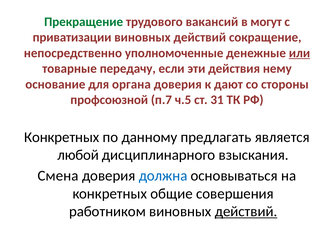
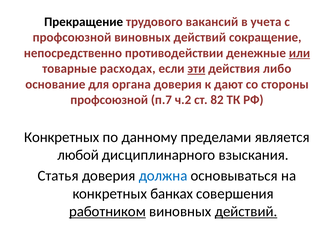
Прекращение colour: green -> black (84, 22)
могут: могут -> учета (266, 22)
приватизации: приватизации -> профсоюзной (72, 37)
уполномоченные: уполномоченные -> противодействии (174, 53)
передачу: передачу -> расходах (128, 69)
эти underline: none -> present (196, 69)
нему: нему -> либо (277, 69)
ч.5: ч.5 -> ч.2 (183, 100)
31: 31 -> 82 (217, 100)
предлагать: предлагать -> пределами (216, 137)
Смена: Смена -> Статья (58, 175)
общие: общие -> банках (172, 193)
работником underline: none -> present (107, 211)
